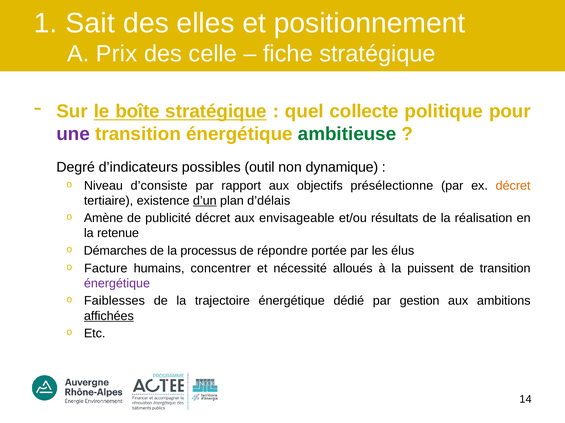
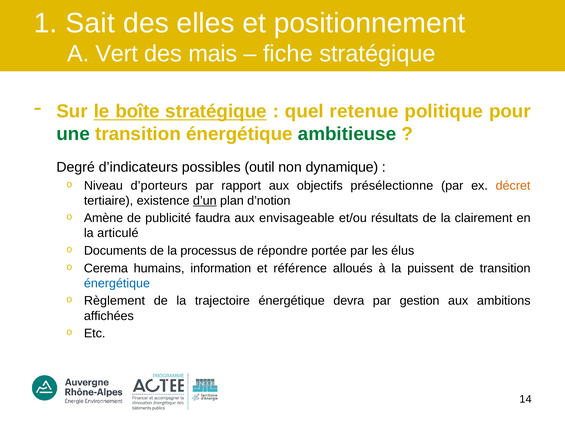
Prix: Prix -> Vert (117, 54)
celle: celle -> mais (213, 54)
collecte: collecte -> retenue (364, 112)
une colour: purple -> green (73, 134)
d’consiste: d’consiste -> d’porteurs (159, 186)
d’délais: d’délais -> d’notion (269, 201)
publicité décret: décret -> faudra (213, 219)
réalisation: réalisation -> clairement (484, 219)
retenue: retenue -> articulé (118, 234)
Démarches: Démarches -> Documents (115, 251)
Facture: Facture -> Cerema (106, 269)
concentrer: concentrer -> information (221, 269)
nécessité: nécessité -> référence (300, 269)
énergétique colour: purple -> blue (117, 284)
Faiblesses: Faiblesses -> Règlement (114, 301)
dédié: dédié -> devra (349, 301)
affichées underline: present -> none (109, 316)
